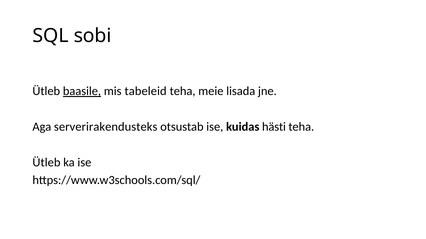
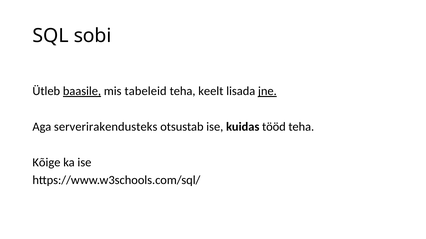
meie: meie -> keelt (211, 91)
jne underline: none -> present (267, 91)
hästi: hästi -> tööd (274, 127)
Ütleb: Ütleb -> Kõige (46, 163)
